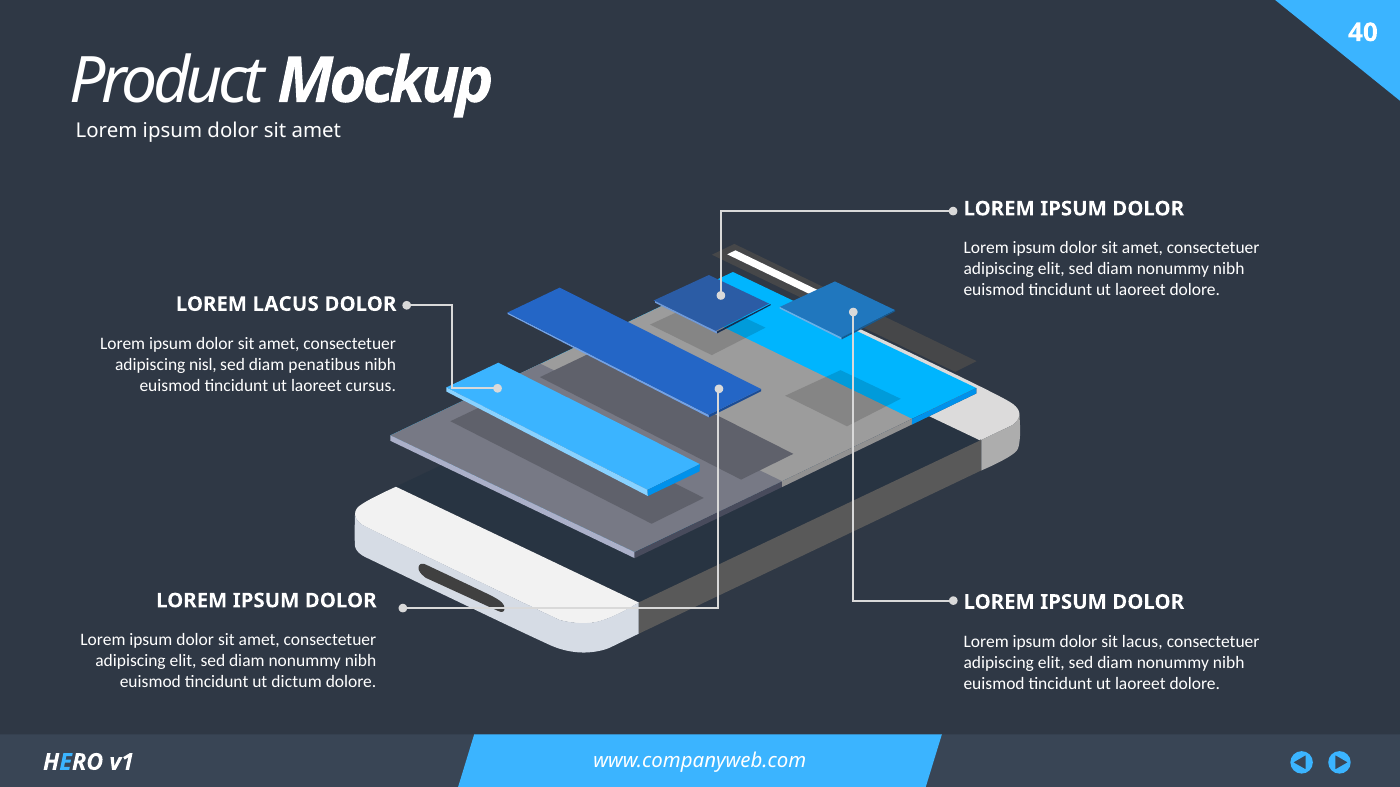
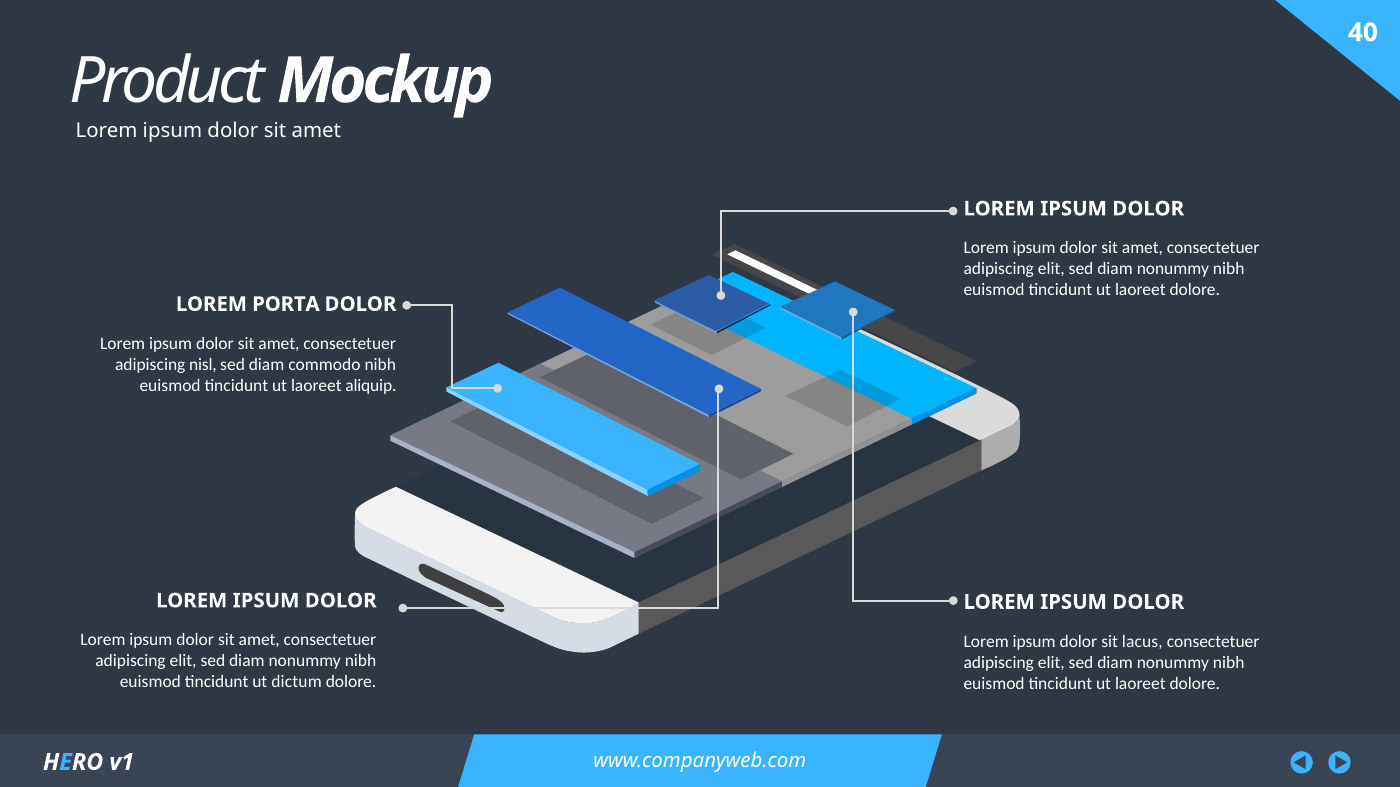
LOREM LACUS: LACUS -> PORTA (286, 304)
penatibus: penatibus -> commodo (324, 365)
cursus: cursus -> aliquip (371, 386)
